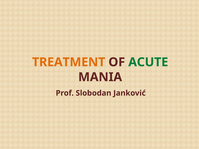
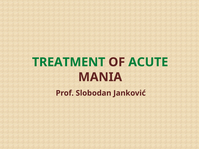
TREATMENT colour: orange -> green (69, 62)
